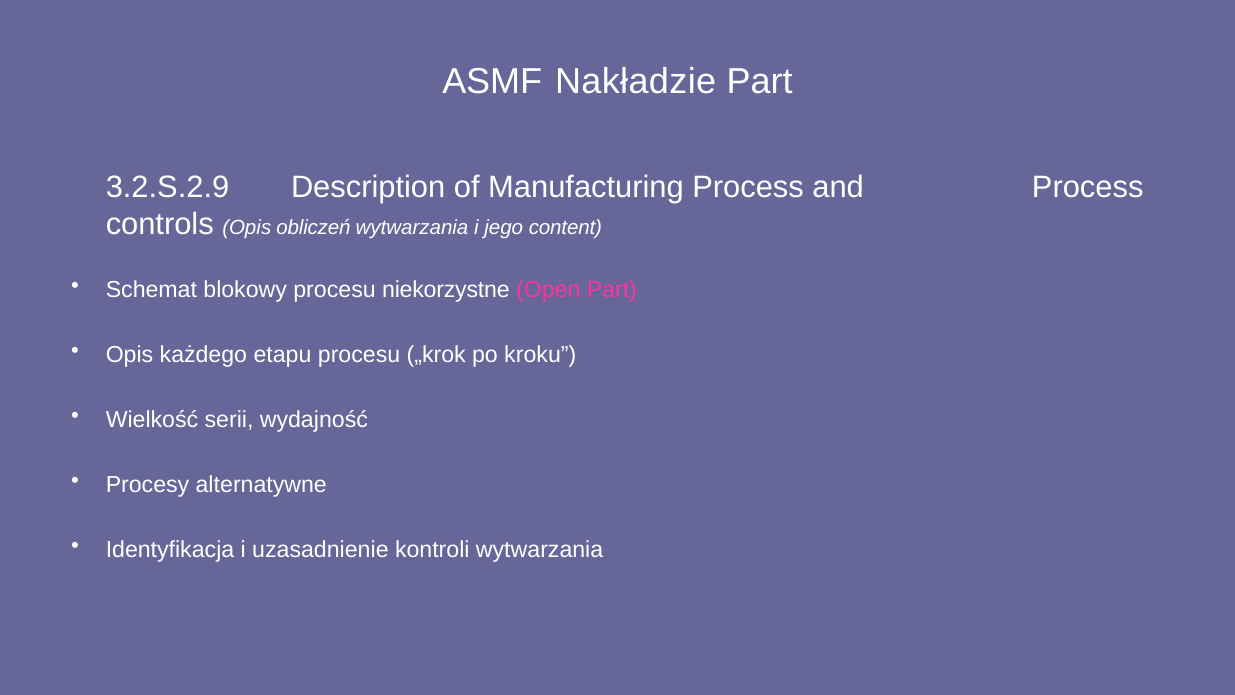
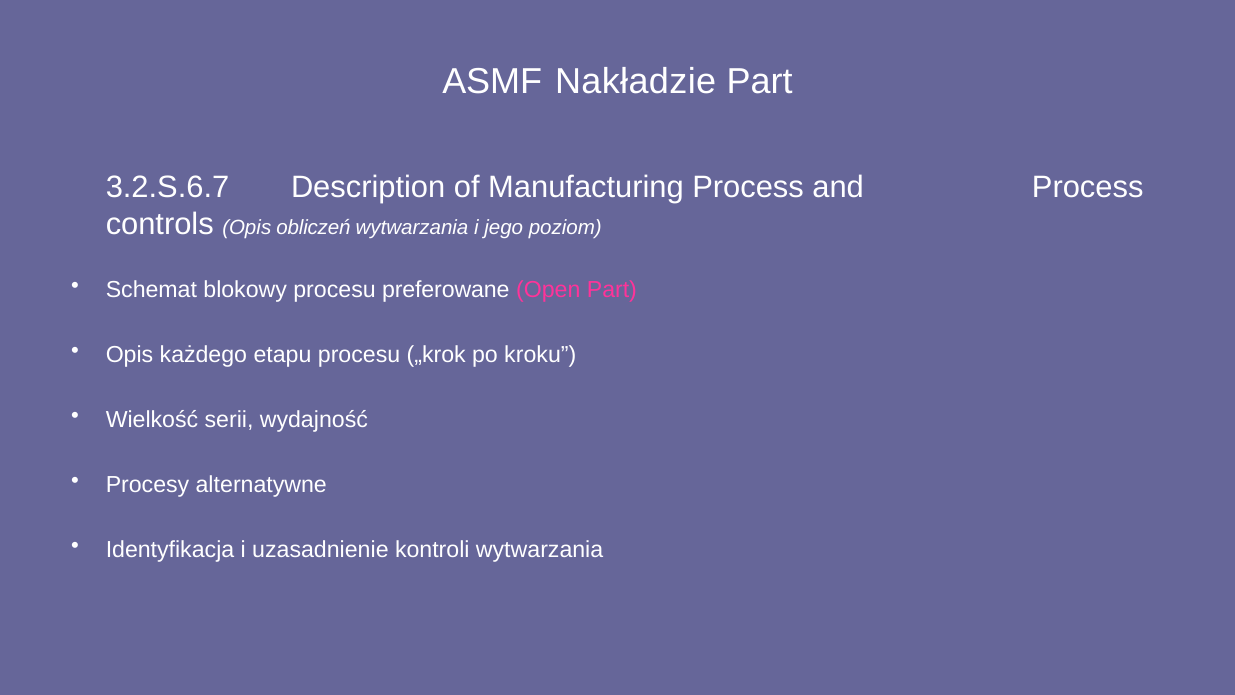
3.2.S.2.9: 3.2.S.2.9 -> 3.2.S.6.7 (167, 187)
content: content -> poziom (565, 228)
niekorzystne: niekorzystne -> preferowane (446, 290)
